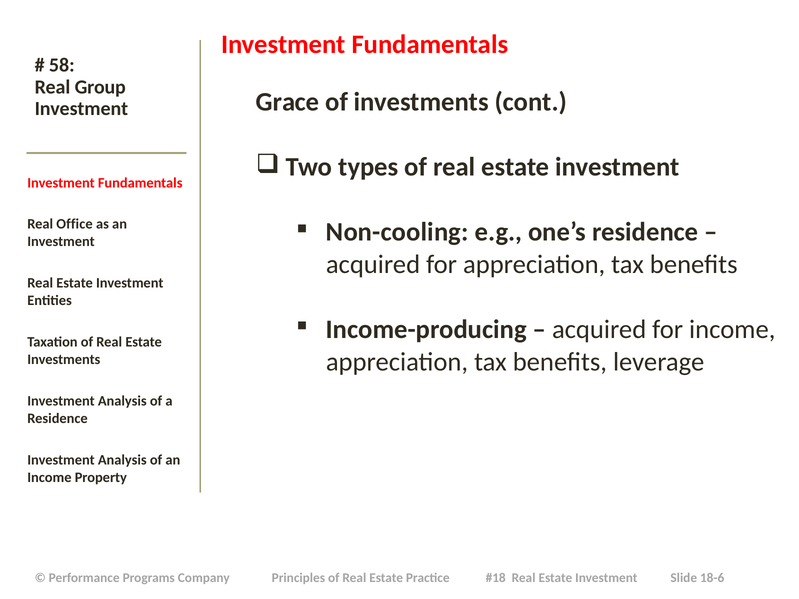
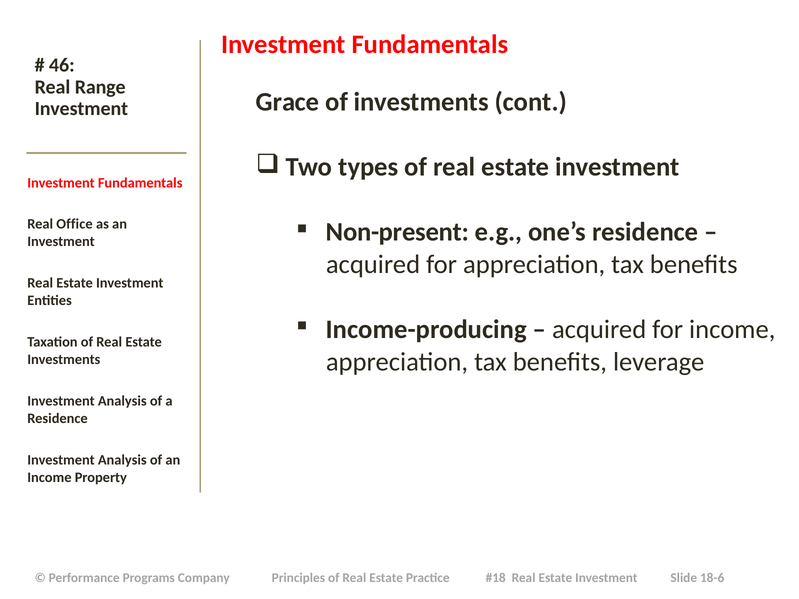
58: 58 -> 46 (62, 65)
Group: Group -> Range (100, 87)
Non-cooling: Non-cooling -> Non-present (397, 232)
